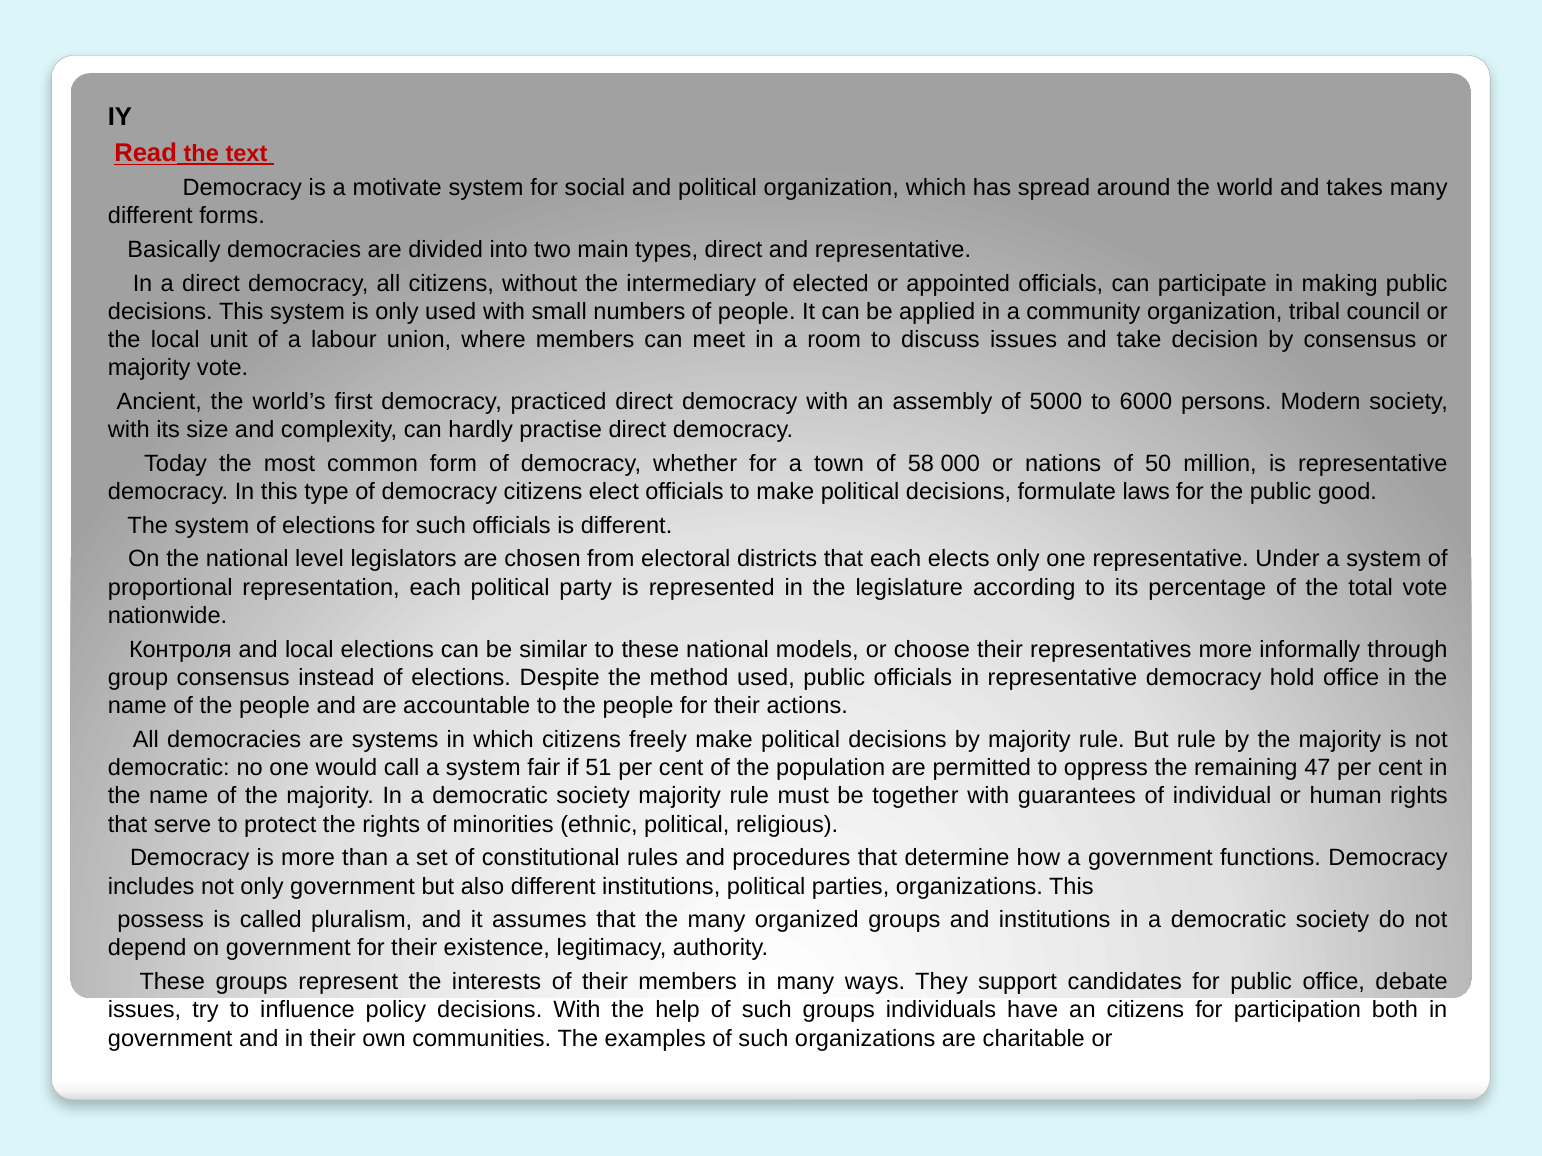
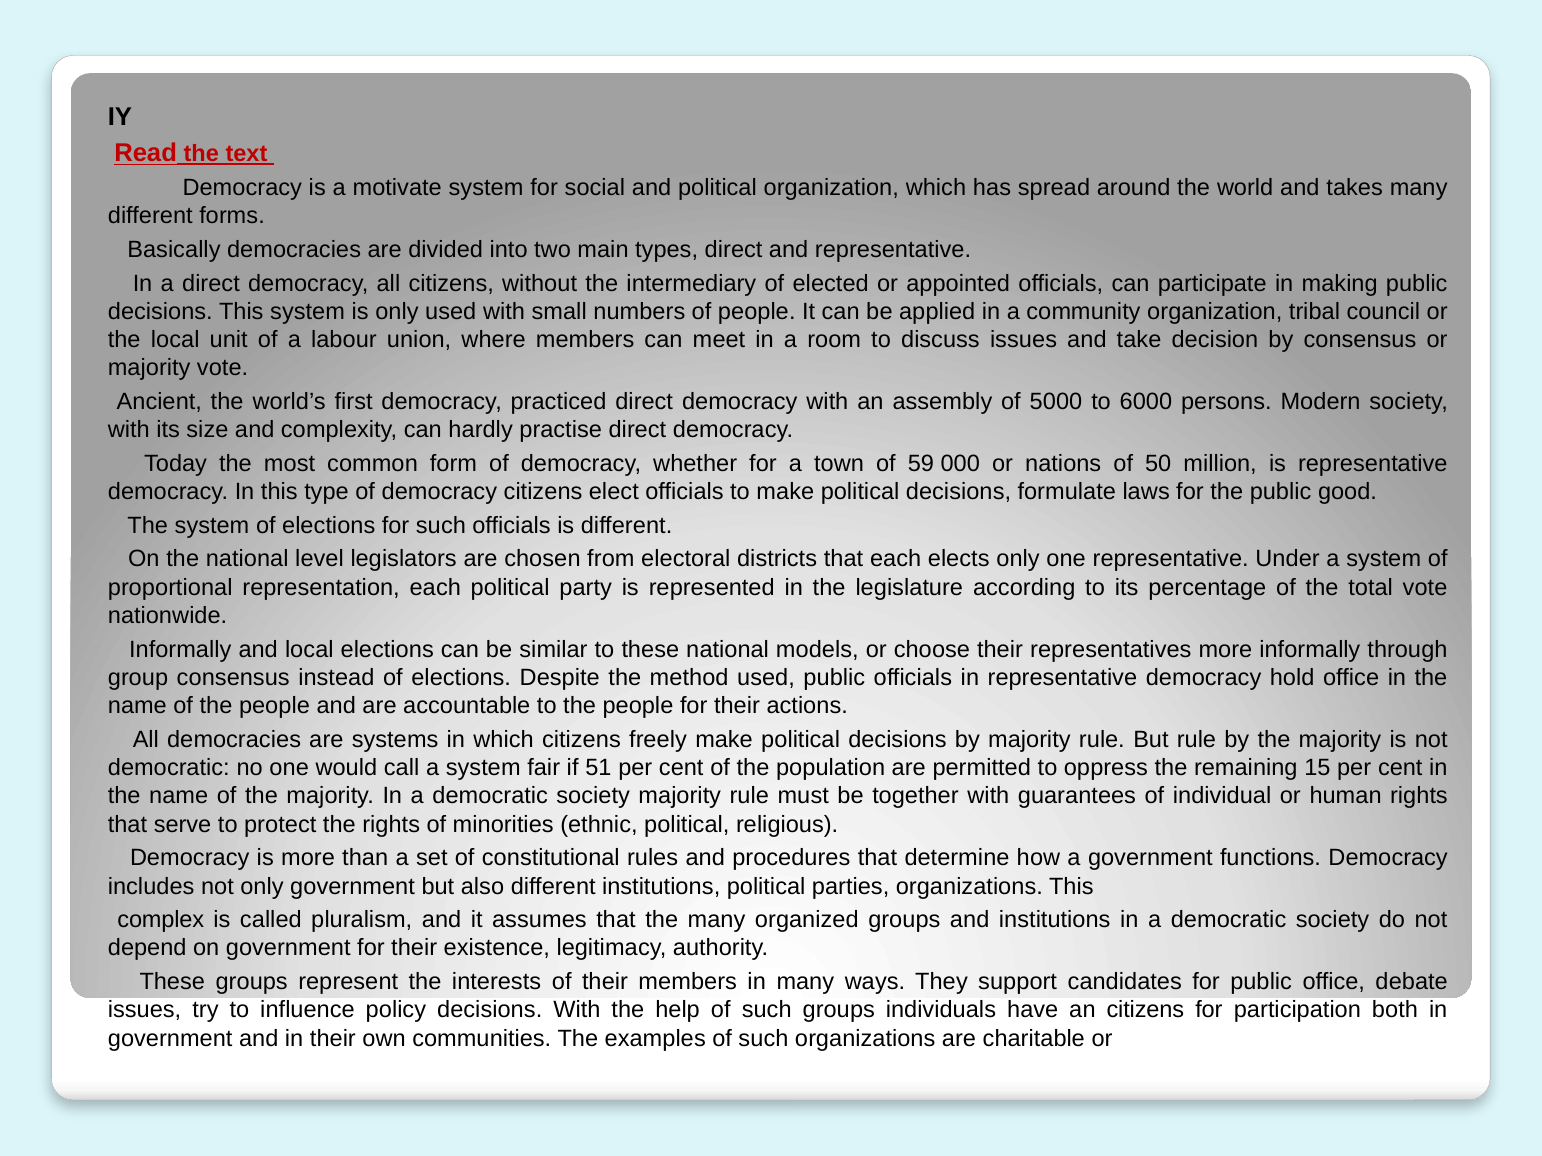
58: 58 -> 59 (921, 464)
Контроля: Контроля -> Informally (180, 650)
47: 47 -> 15 (1317, 768)
possess: possess -> complex (161, 920)
